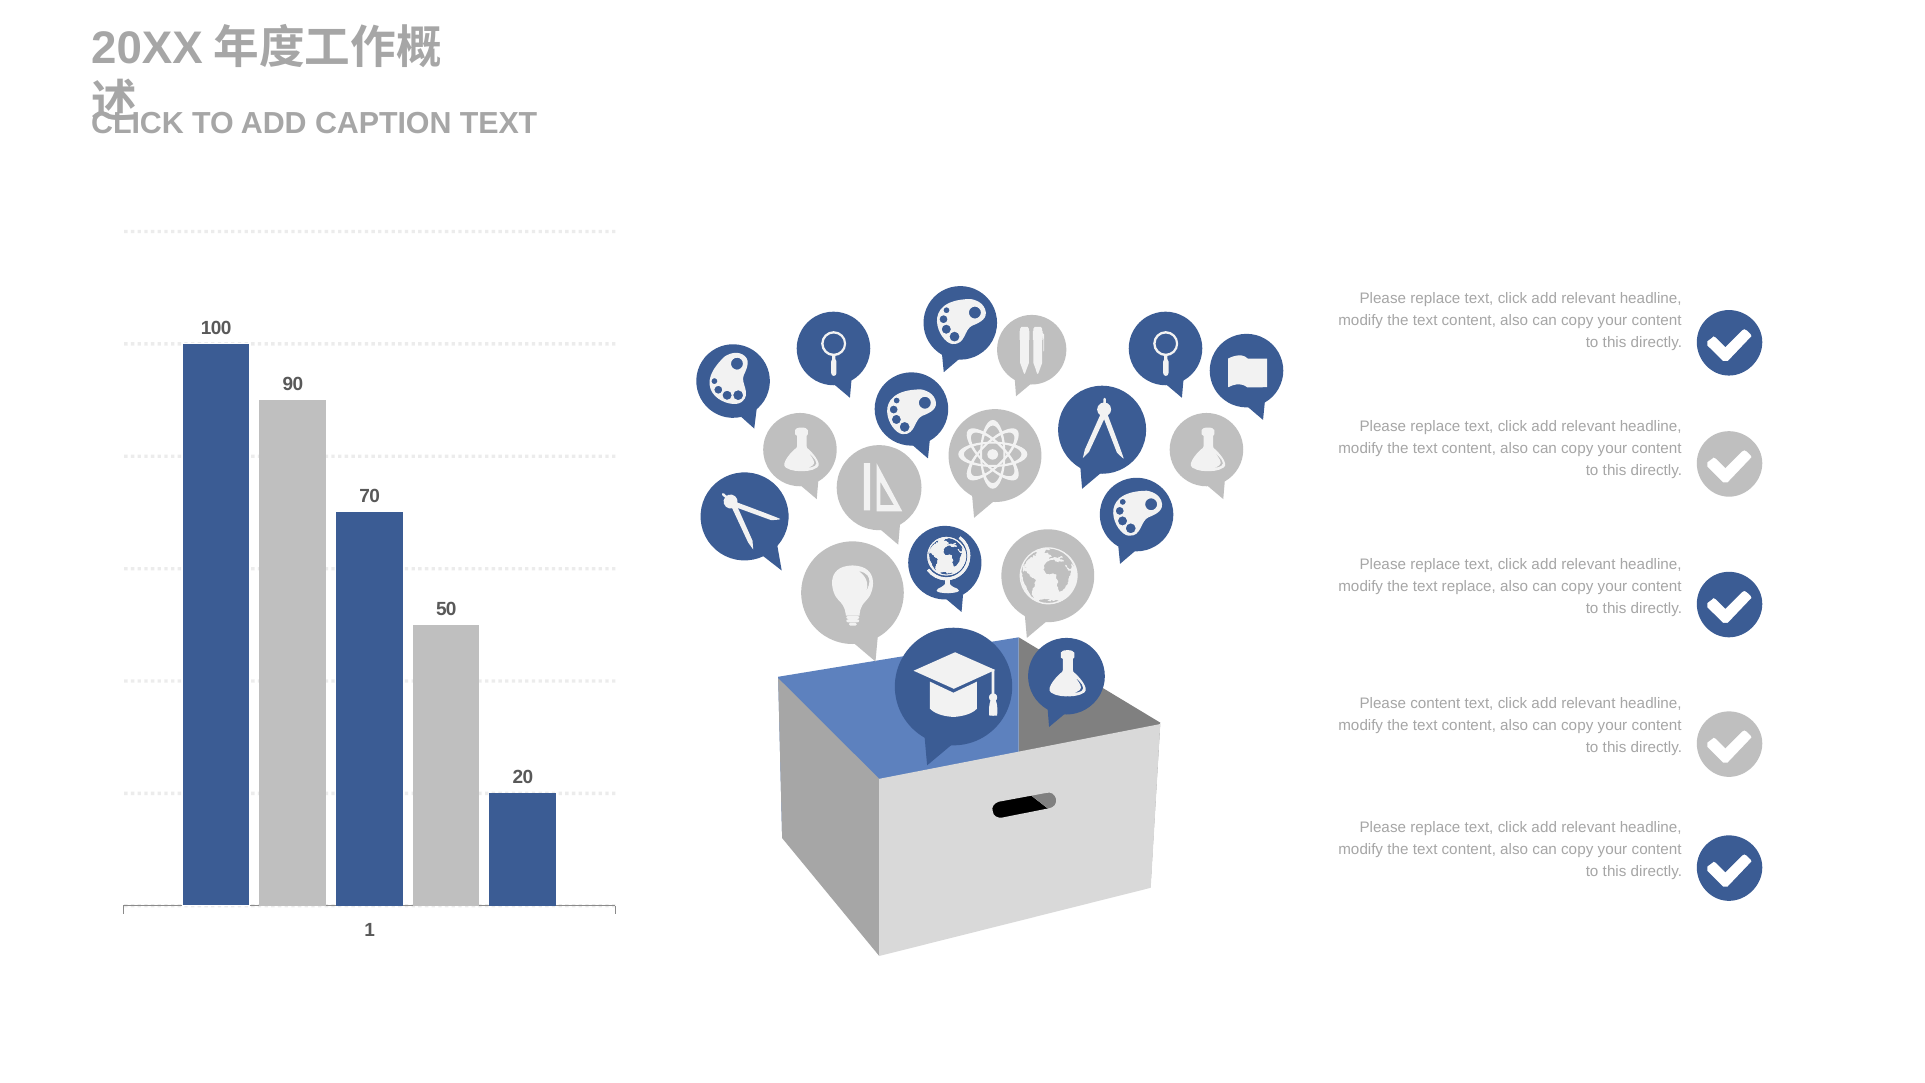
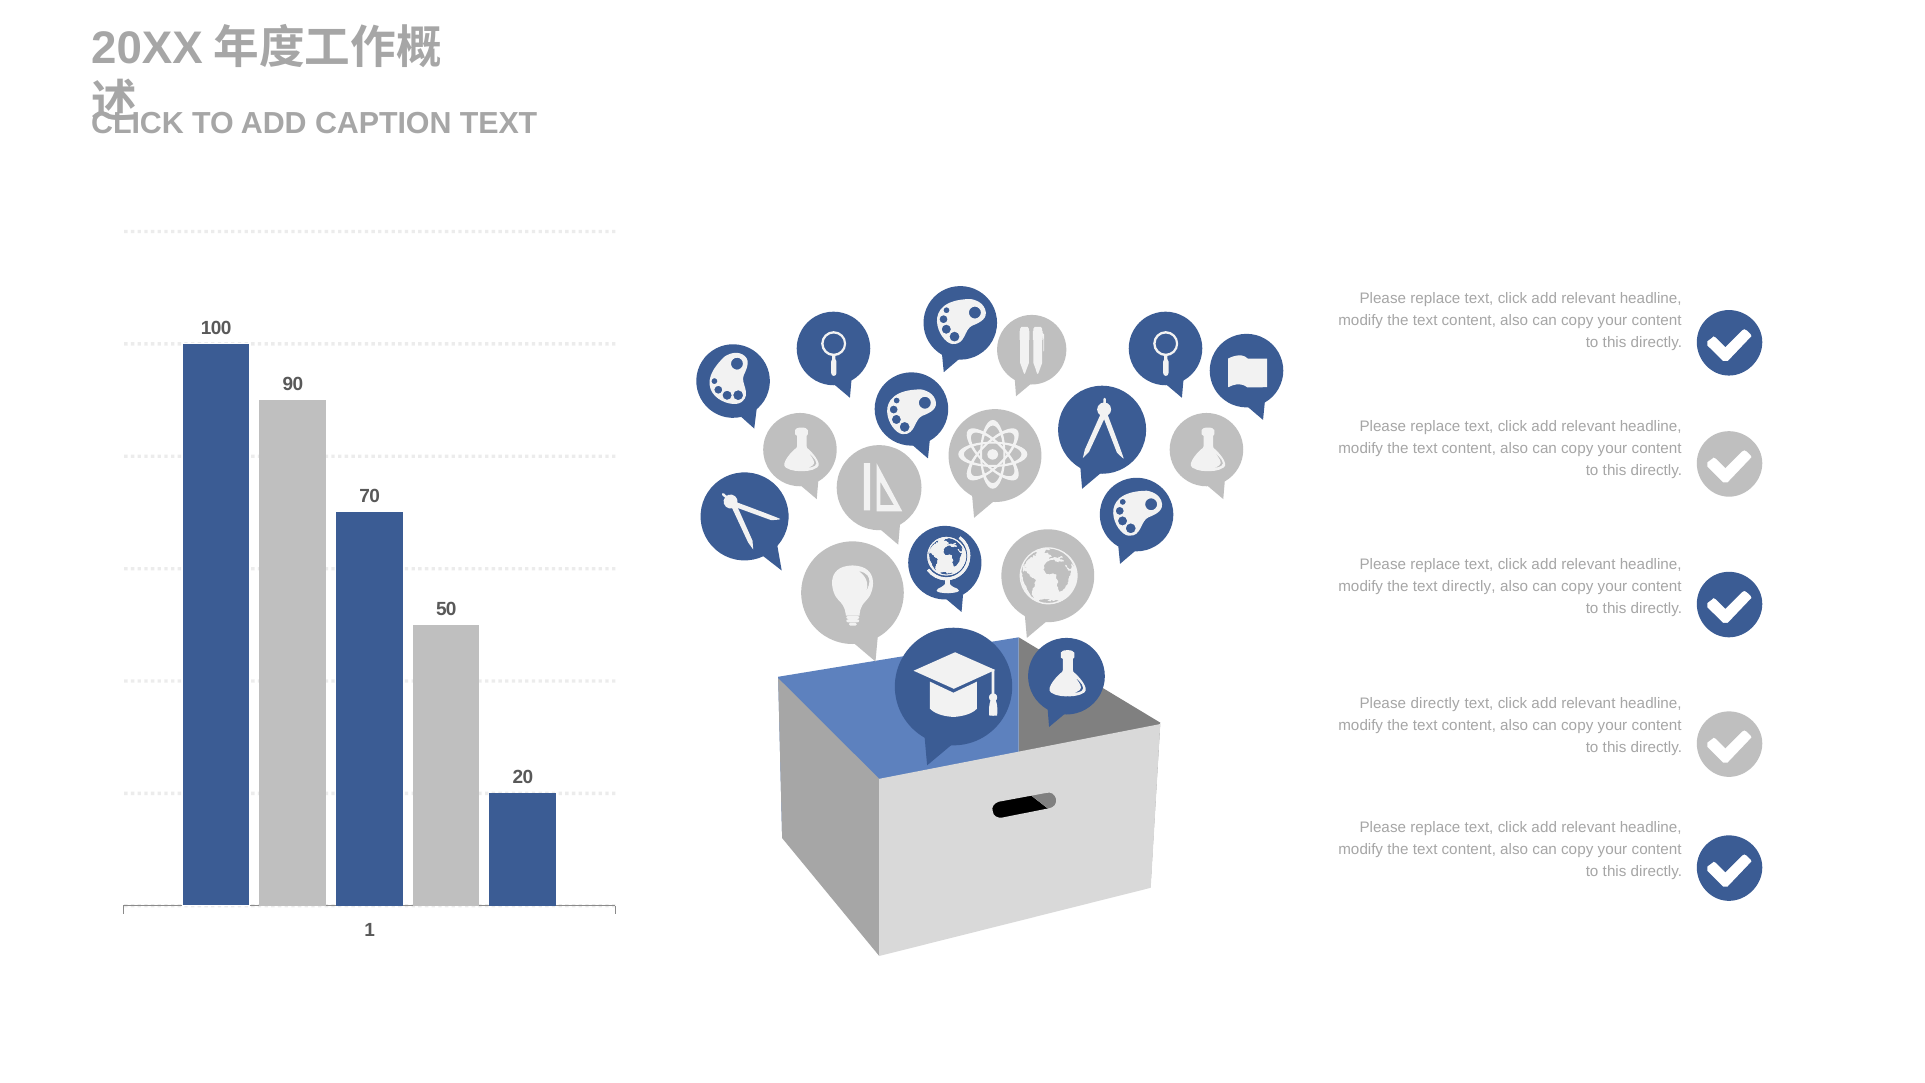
text replace: replace -> directly (1469, 587)
Please content: content -> directly (1435, 704)
